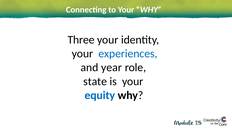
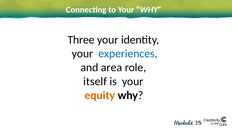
year: year -> area (112, 68)
state: state -> itself (95, 82)
equity colour: blue -> orange (100, 96)
